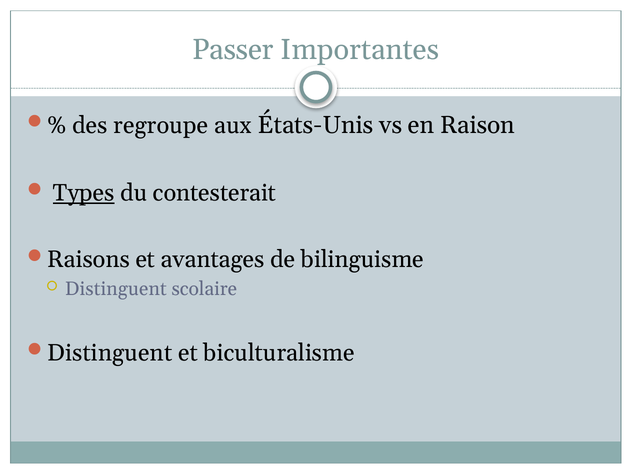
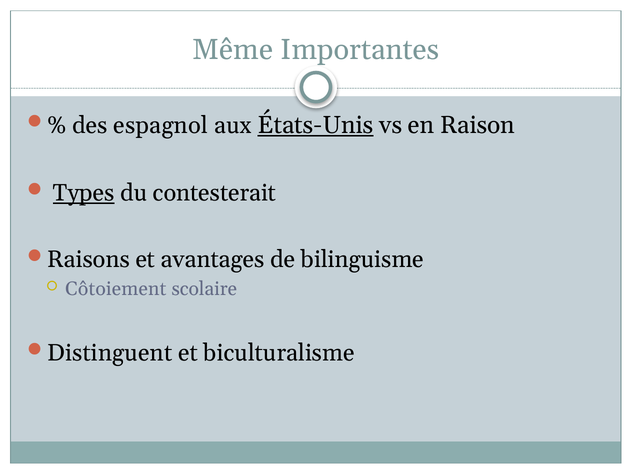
Passer: Passer -> Même (233, 50)
regroupe: regroupe -> espagnol (161, 125)
États-Unis underline: none -> present (315, 125)
Distinguent: Distinguent -> Côtoiement (116, 289)
